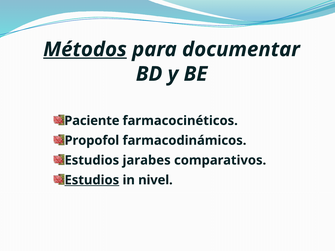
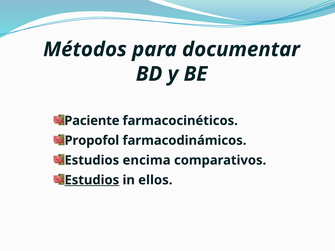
Métodos underline: present -> none (85, 49)
jarabes: jarabes -> encima (147, 160)
nivel: nivel -> ellos (155, 180)
